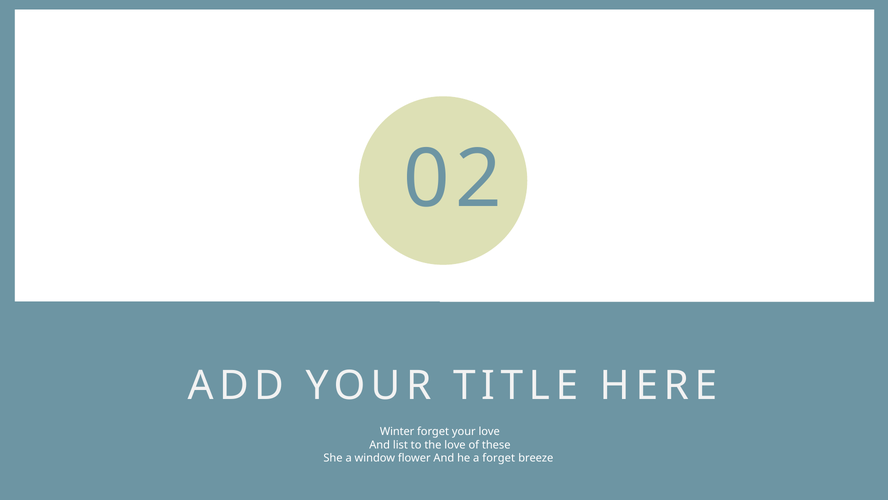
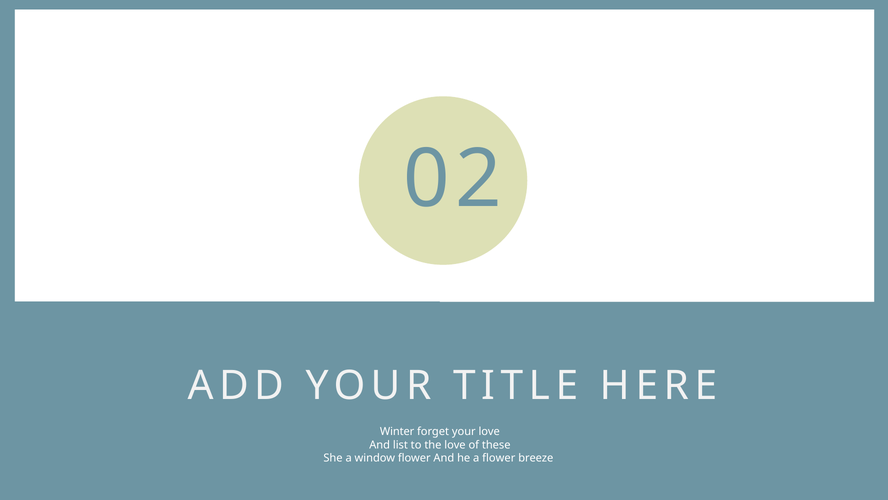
a forget: forget -> flower (499, 458)
